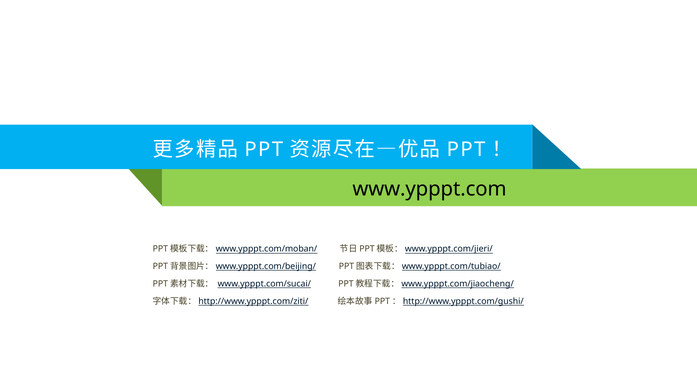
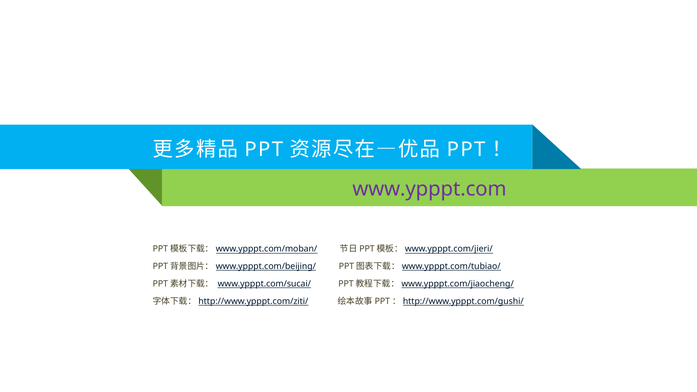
www.ypppt.com colour: black -> purple (429, 189)
